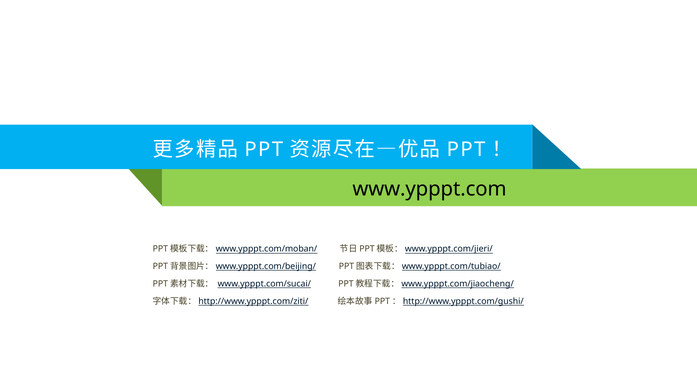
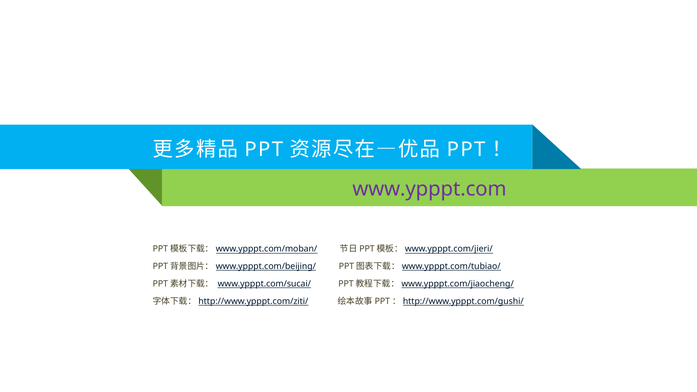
www.ypppt.com colour: black -> purple (429, 189)
